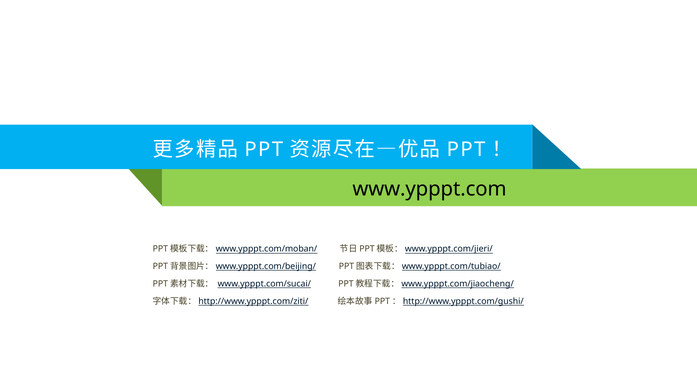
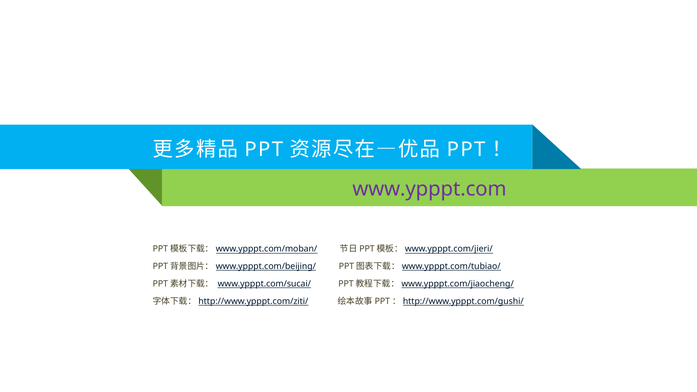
www.ypppt.com colour: black -> purple (429, 189)
